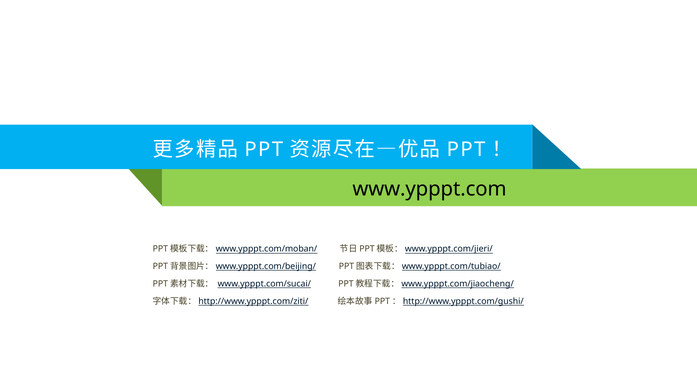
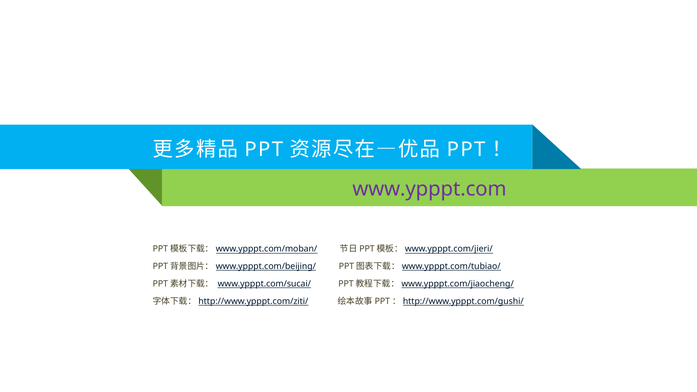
www.ypppt.com colour: black -> purple (429, 189)
